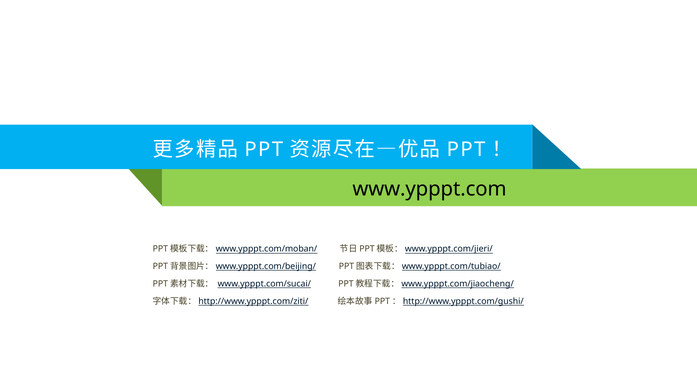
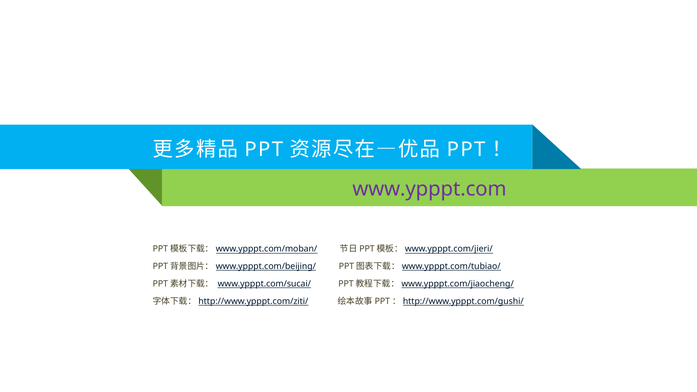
www.ypppt.com colour: black -> purple (429, 189)
